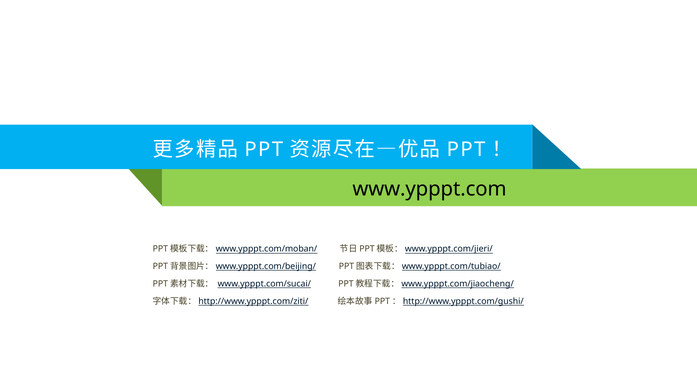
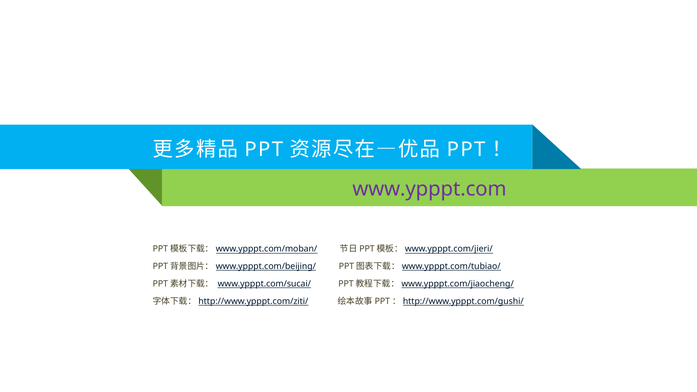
www.ypppt.com colour: black -> purple (429, 189)
